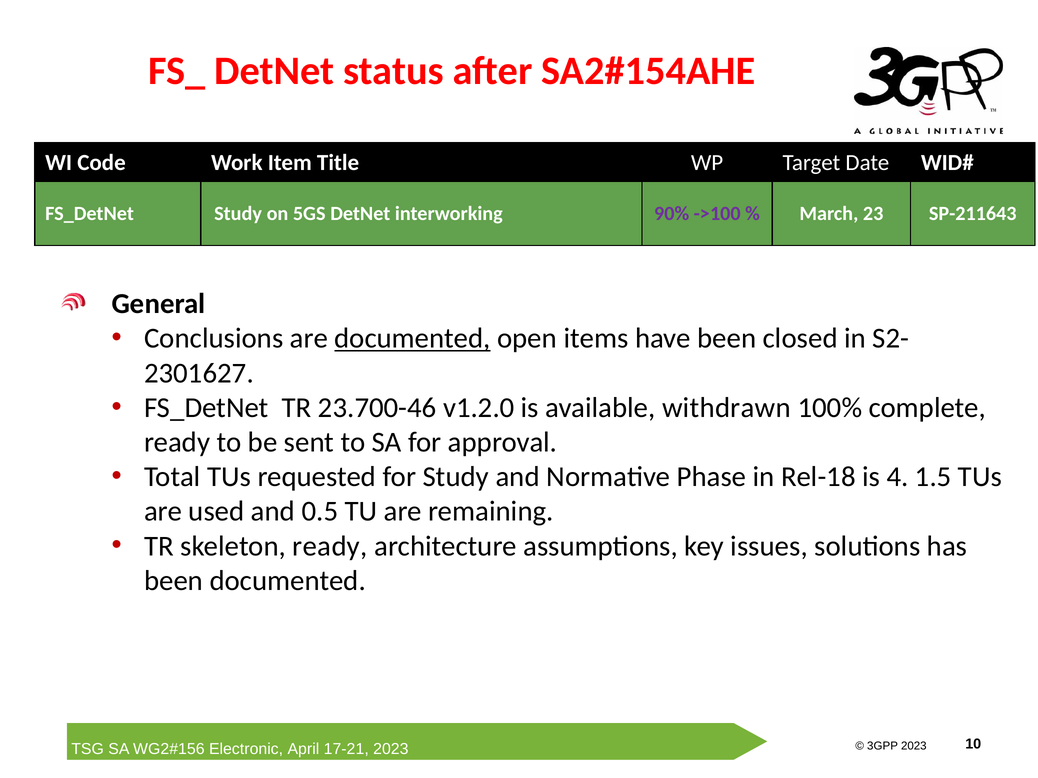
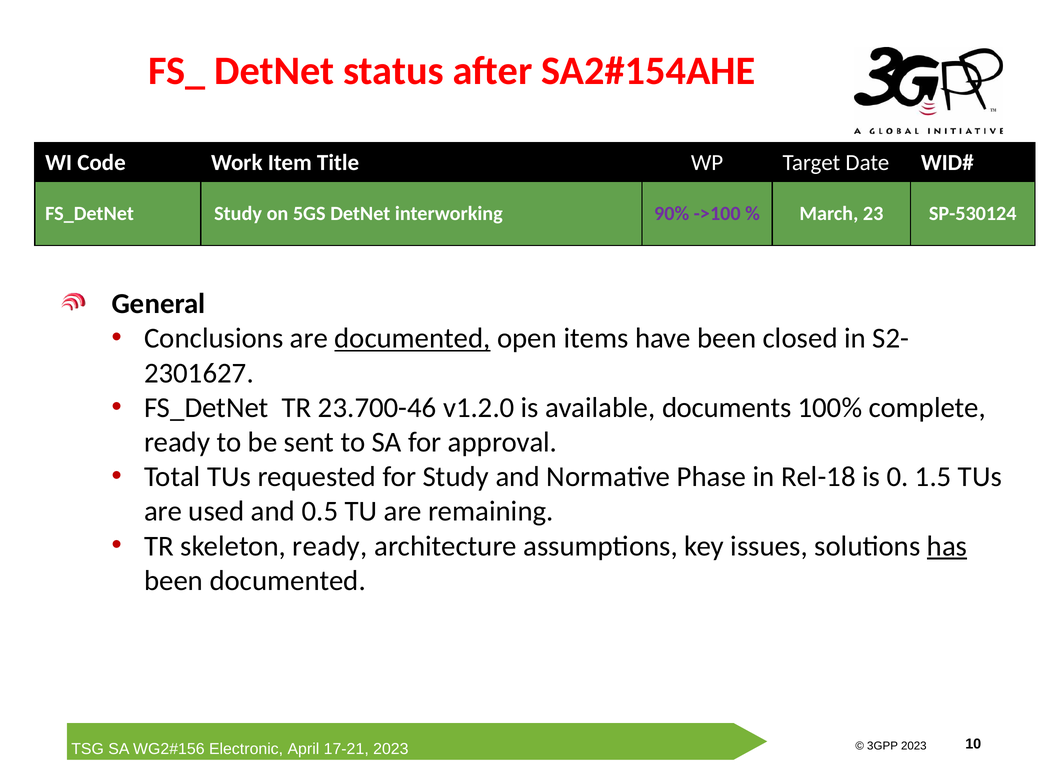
SP-211643: SP-211643 -> SP-530124 (973, 214)
withdrawn: withdrawn -> documents (727, 408)
4: 4 -> 0 (898, 477)
has underline: none -> present (947, 546)
